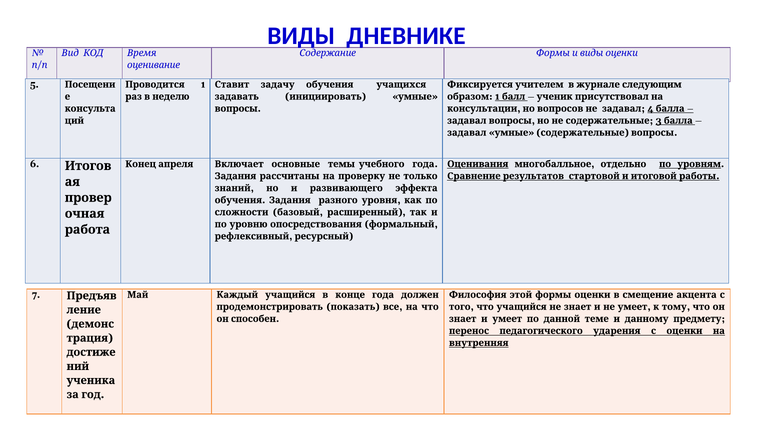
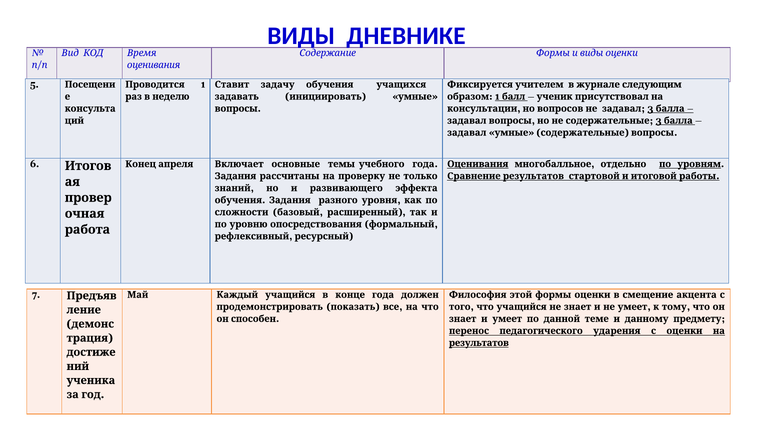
оценивание: оценивание -> оценивания (154, 65)
задавал 4: 4 -> 3 (650, 109)
внутренняя: внутренняя -> результатов (479, 343)
